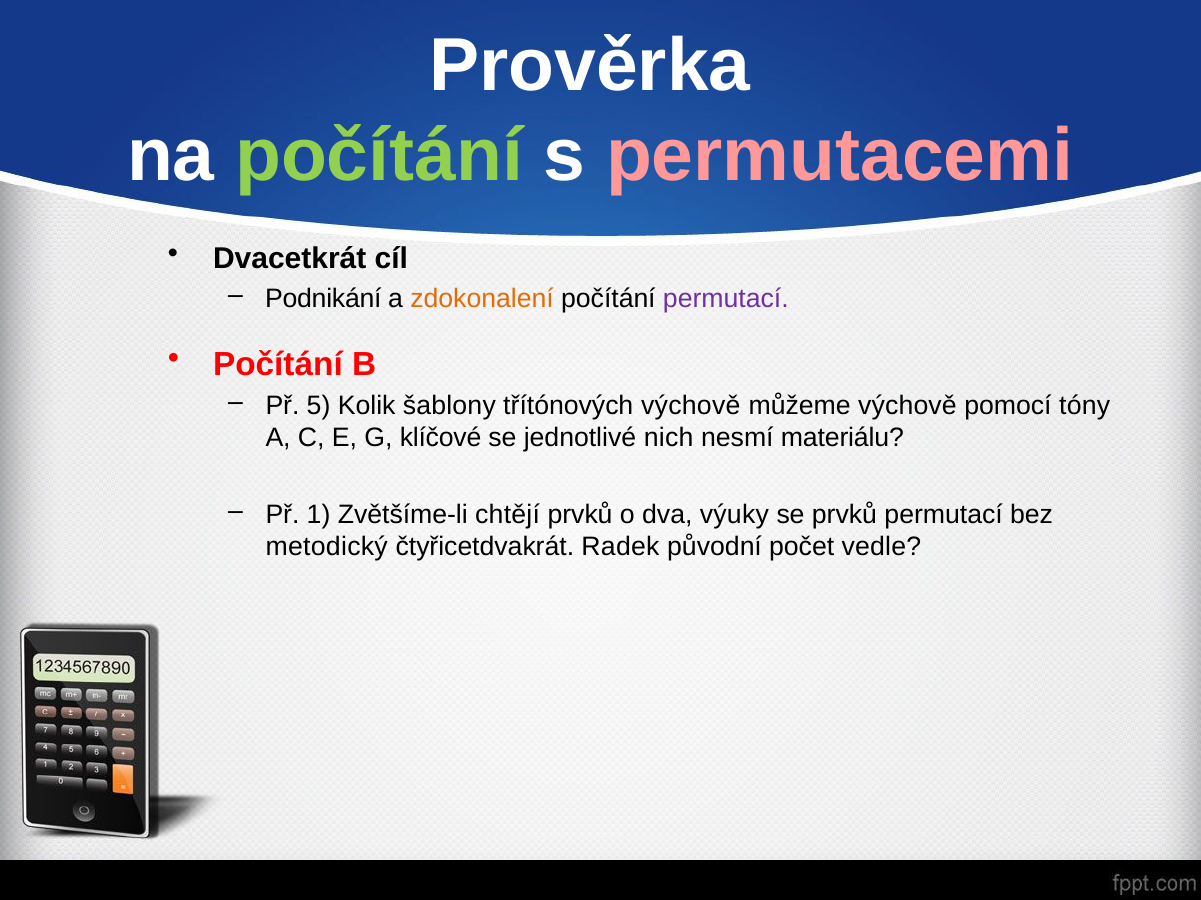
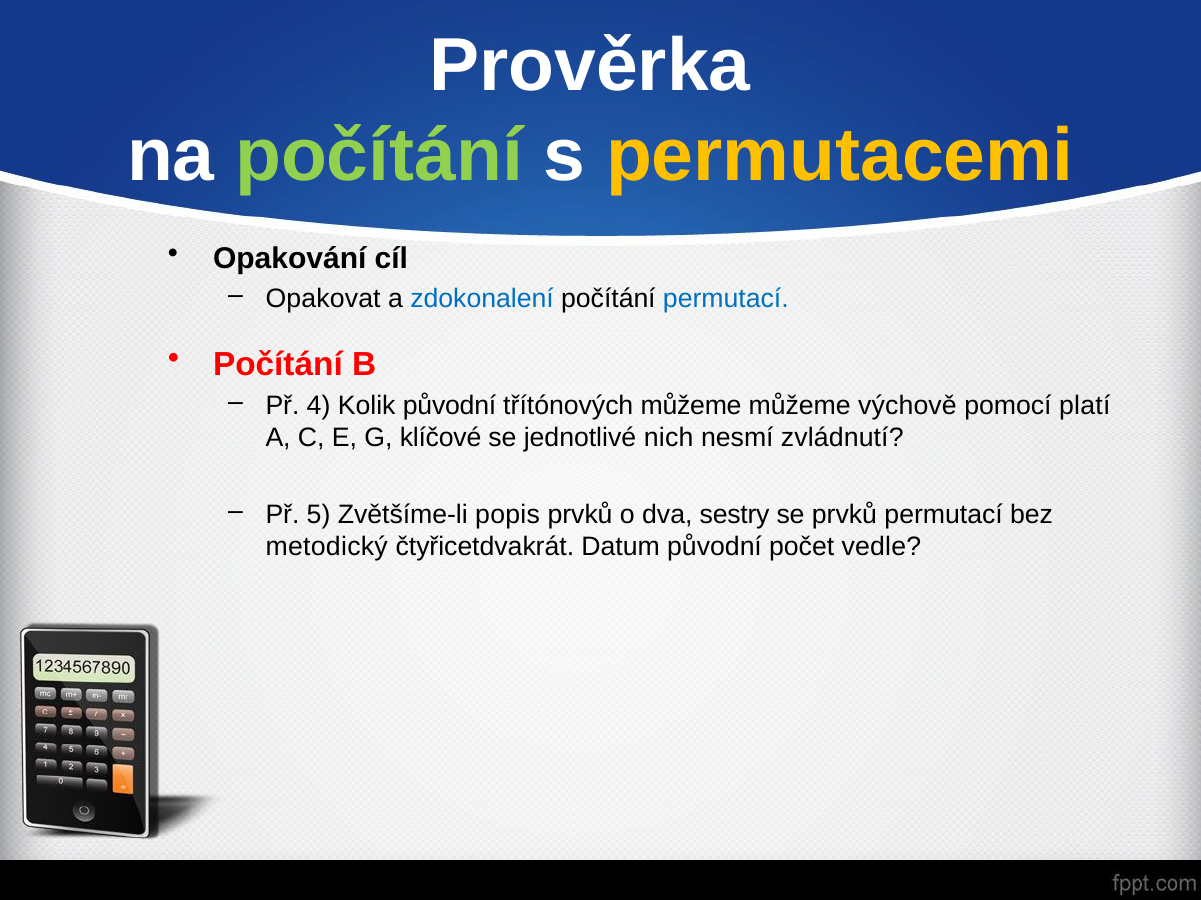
permutacemi colour: pink -> yellow (840, 155)
Dvacetkrát: Dvacetkrát -> Opakování (290, 259)
Podnikání: Podnikání -> Opakovat (323, 299)
zdokonalení colour: orange -> blue (482, 299)
permutací colour: purple -> blue (726, 299)
5: 5 -> 4 (319, 406)
Kolik šablony: šablony -> původní (450, 406)
třítónových výchově: výchově -> můžeme (691, 406)
tóny: tóny -> platí (1085, 406)
materiálu: materiálu -> zvládnutí (842, 438)
1: 1 -> 5 (319, 515)
chtějí: chtějí -> popis (508, 515)
výuky: výuky -> sestry (735, 515)
Radek: Radek -> Datum (621, 547)
